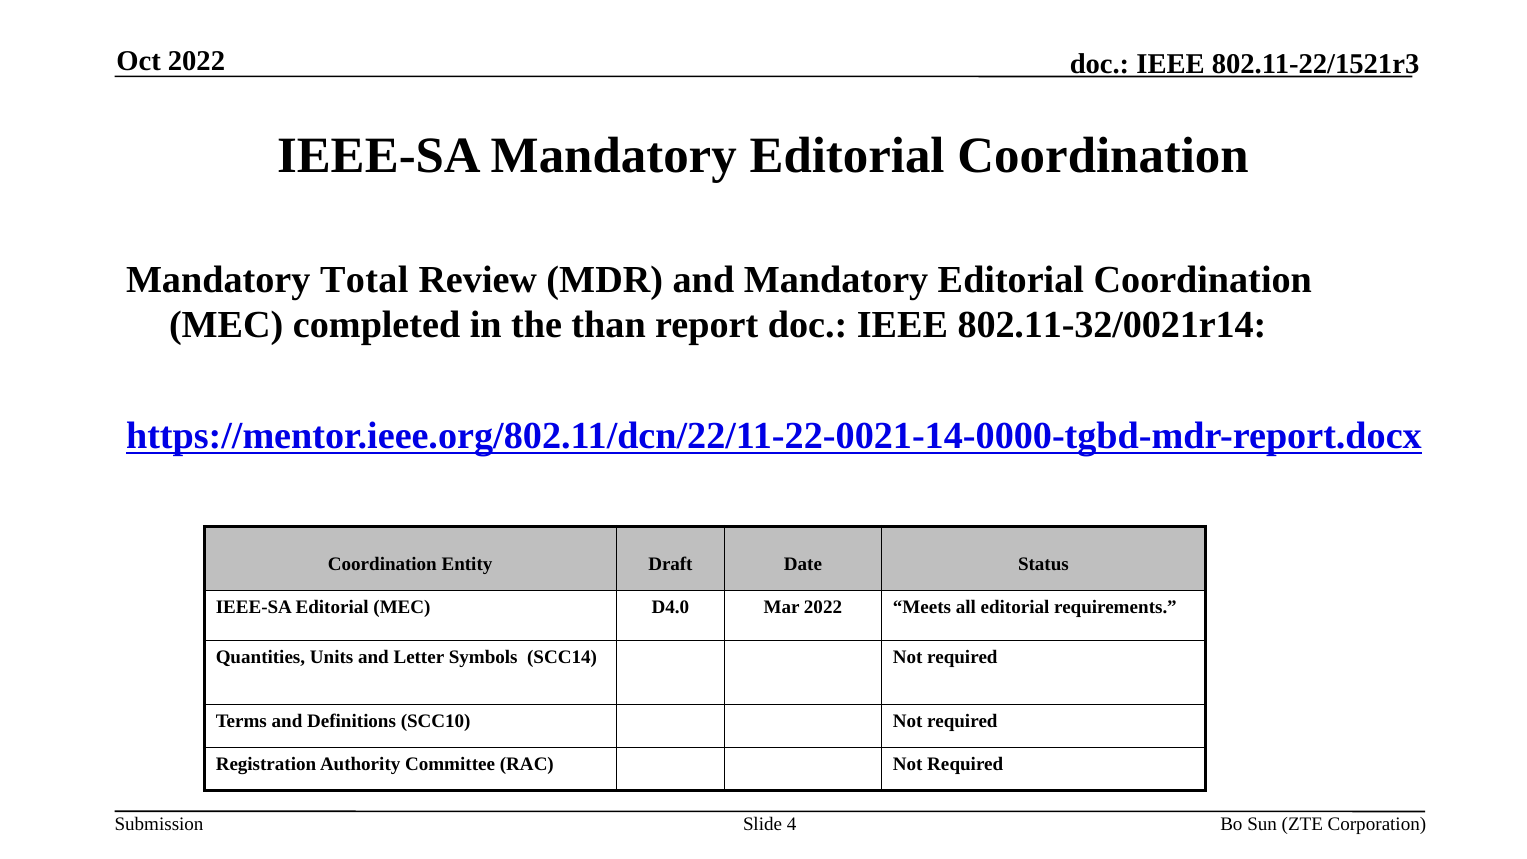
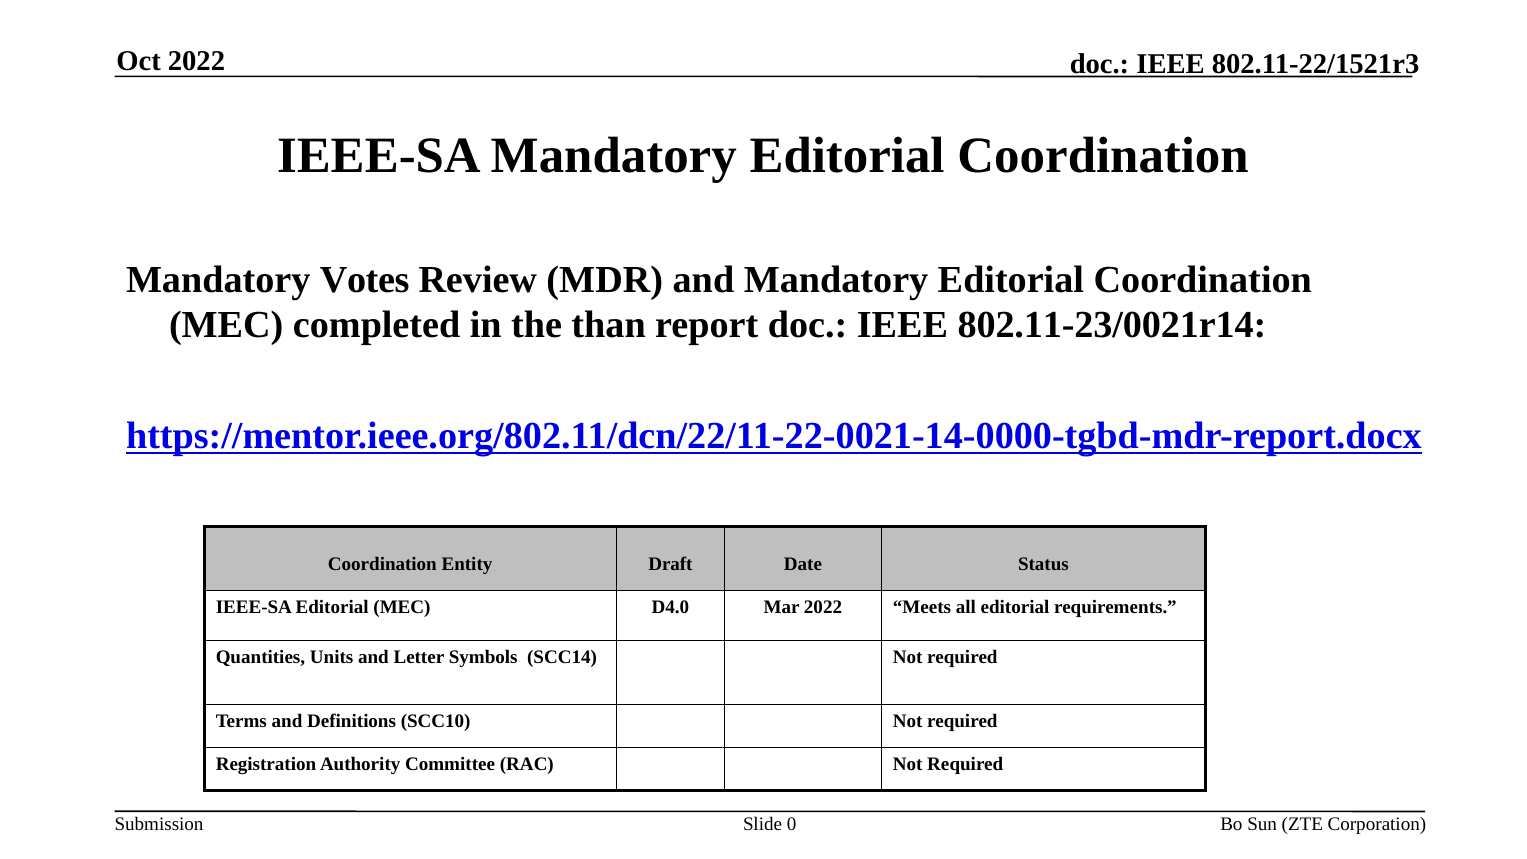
Total: Total -> Votes (365, 279)
802.11-32/0021r14: 802.11-32/0021r14 -> 802.11-23/0021r14 (1112, 325)
4: 4 -> 0 (792, 824)
